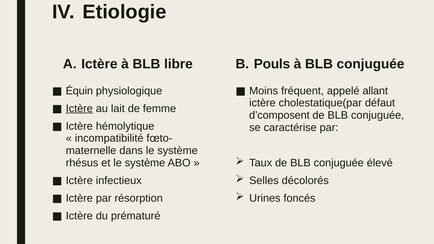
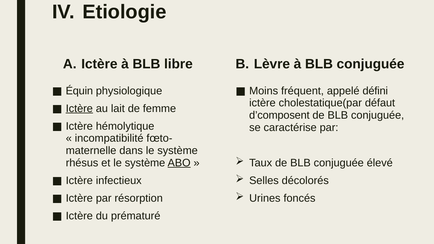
Pouls: Pouls -> Lèvre (272, 64)
allant: allant -> défini (375, 91)
ABO underline: none -> present (179, 163)
